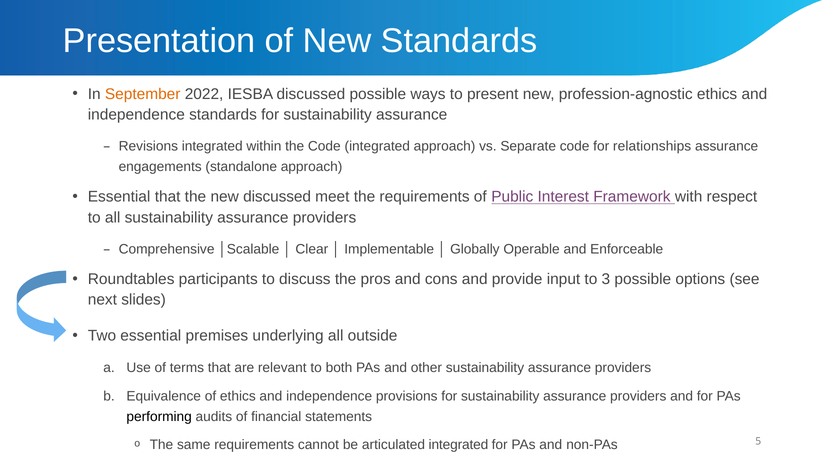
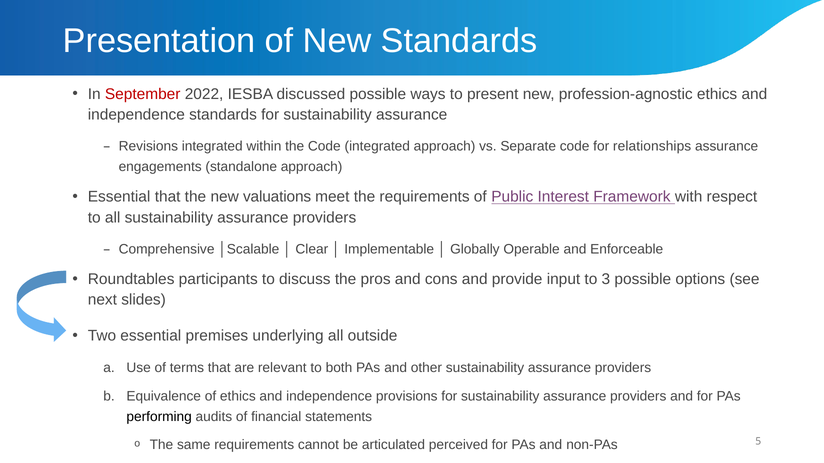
September colour: orange -> red (143, 94)
new discussed: discussed -> valuations (277, 197)
articulated integrated: integrated -> perceived (458, 445)
